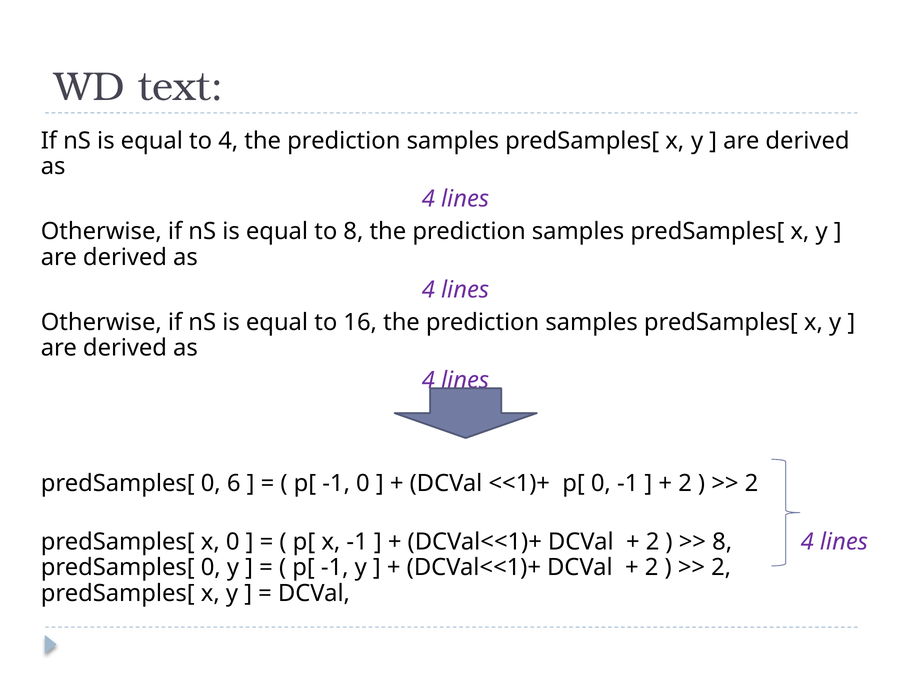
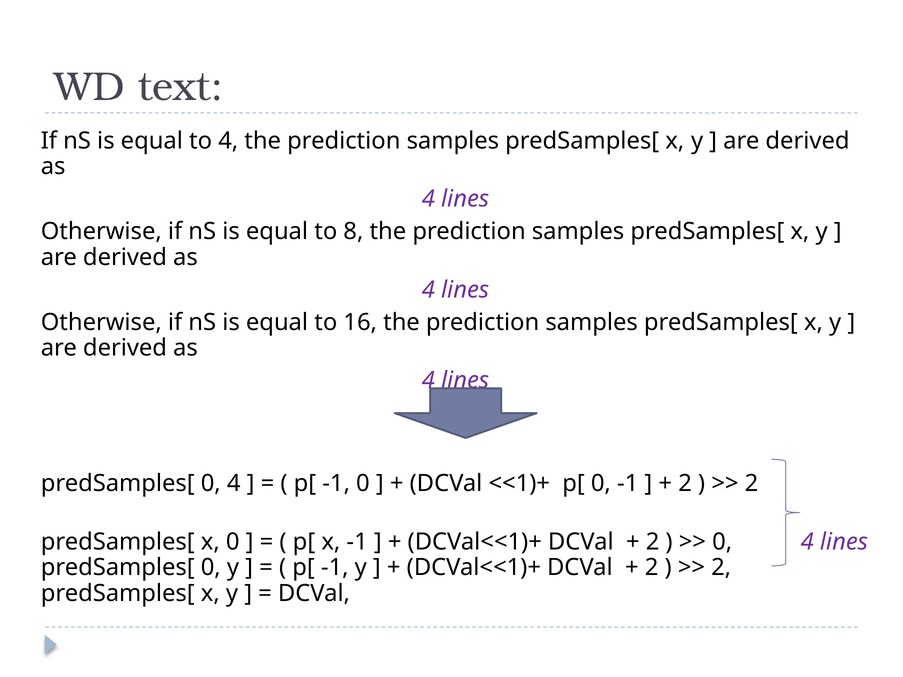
predSamples[ 0 6: 6 -> 4 (234, 484)
8: 8 -> 0 (722, 542)
